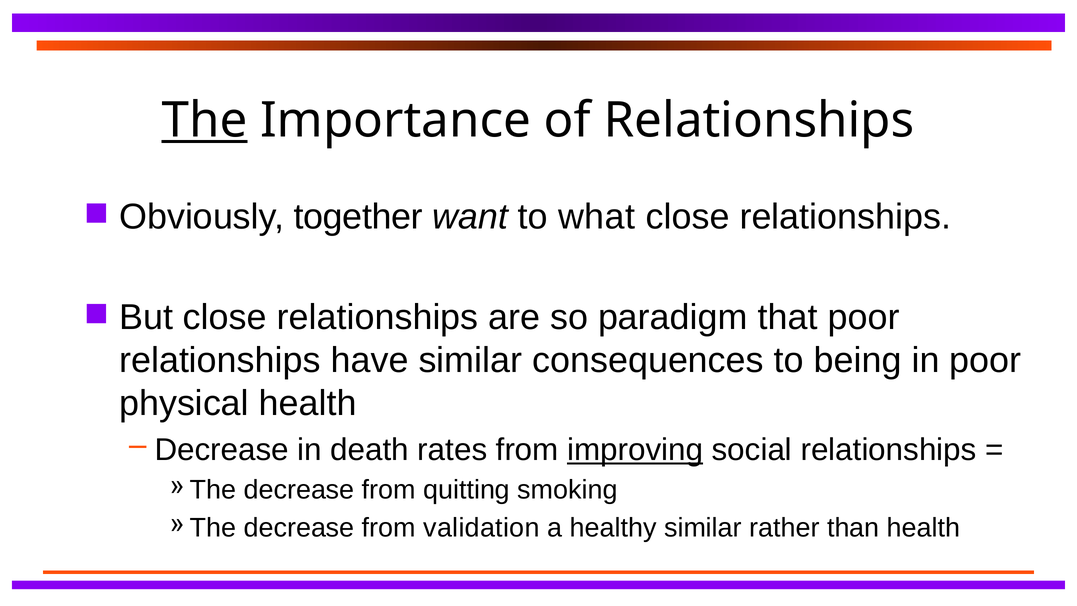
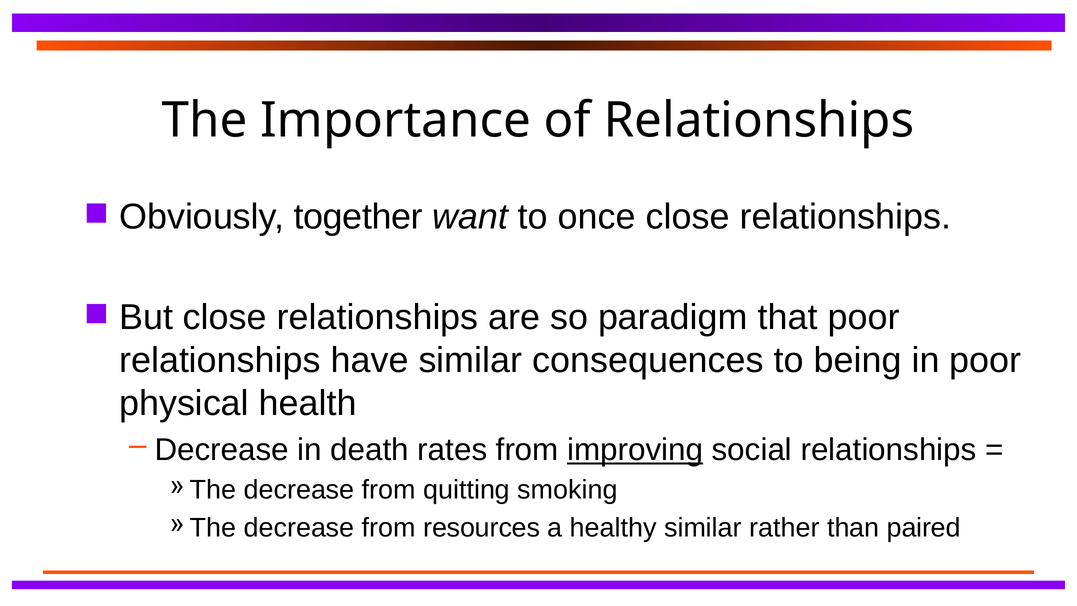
The underline: present -> none (205, 120)
what: what -> once (597, 217)
validation: validation -> resources (482, 527)
than health: health -> paired (924, 527)
